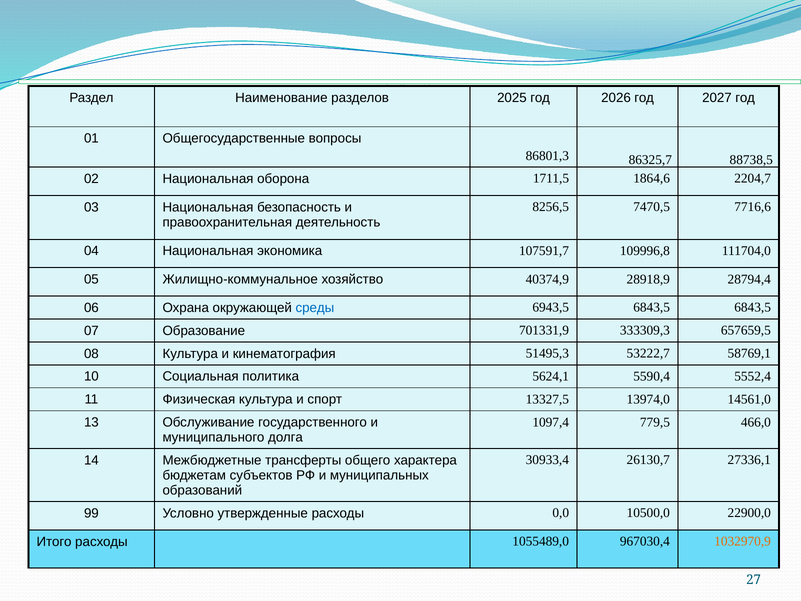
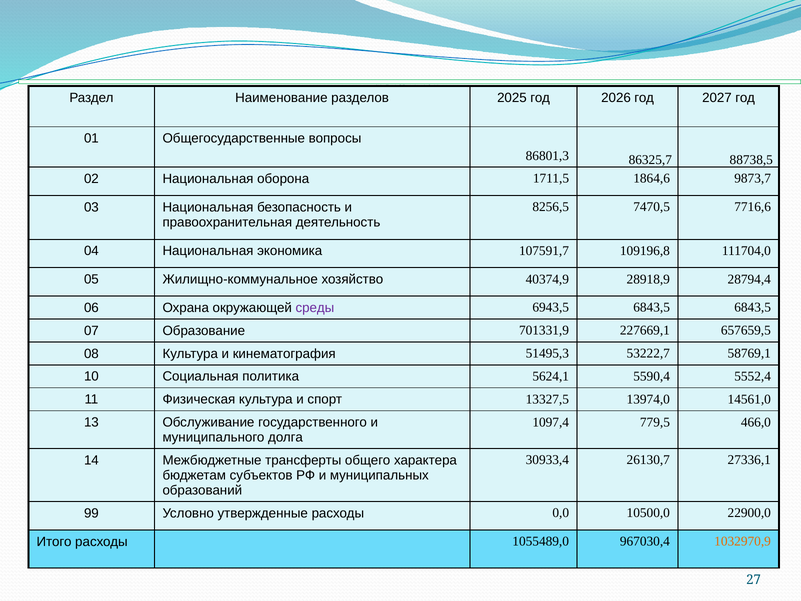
2204,7: 2204,7 -> 9873,7 (753, 178)
109996,8: 109996,8 -> 109196,8 (645, 251)
среды colour: blue -> purple (315, 308)
333309,3: 333309,3 -> 227669,1 (645, 330)
